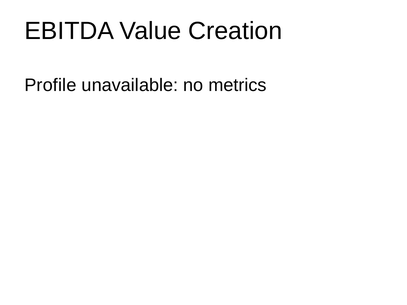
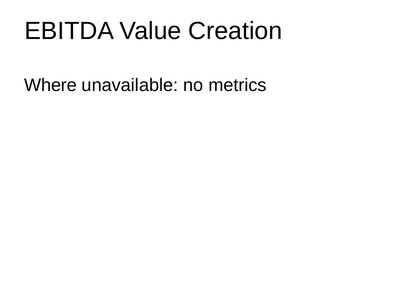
Profile: Profile -> Where (51, 85)
